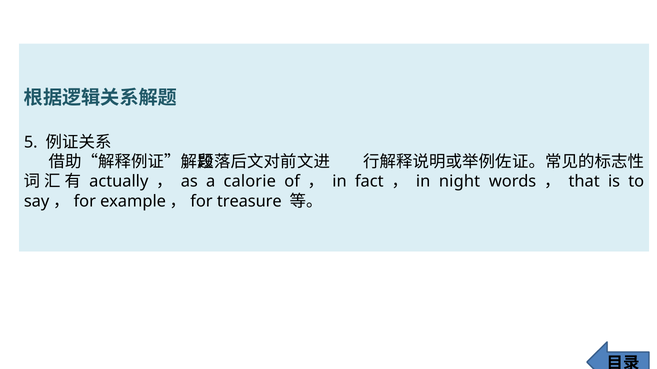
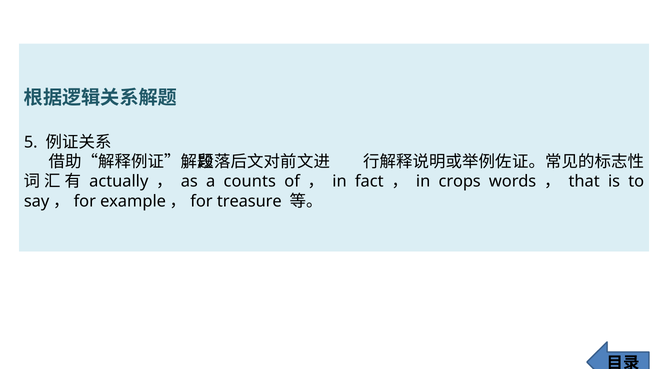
calorie: calorie -> counts (250, 182)
night: night -> crops (460, 182)
